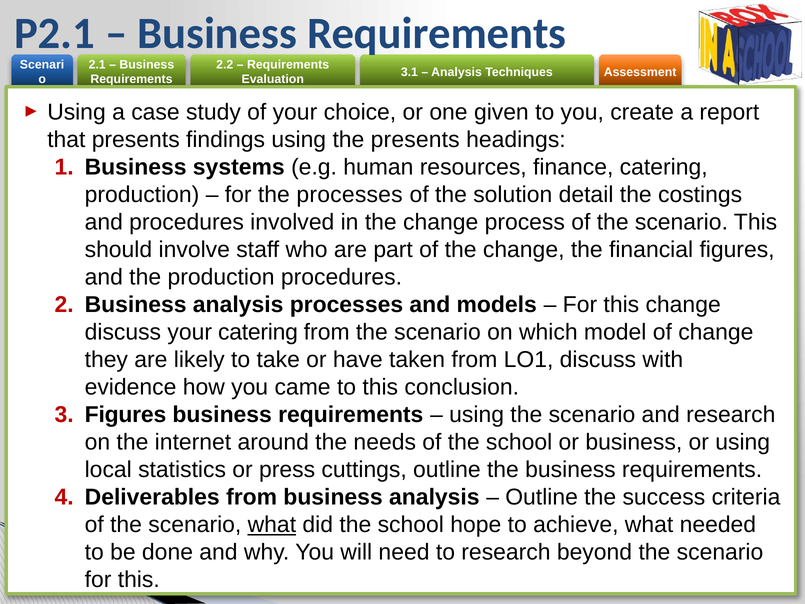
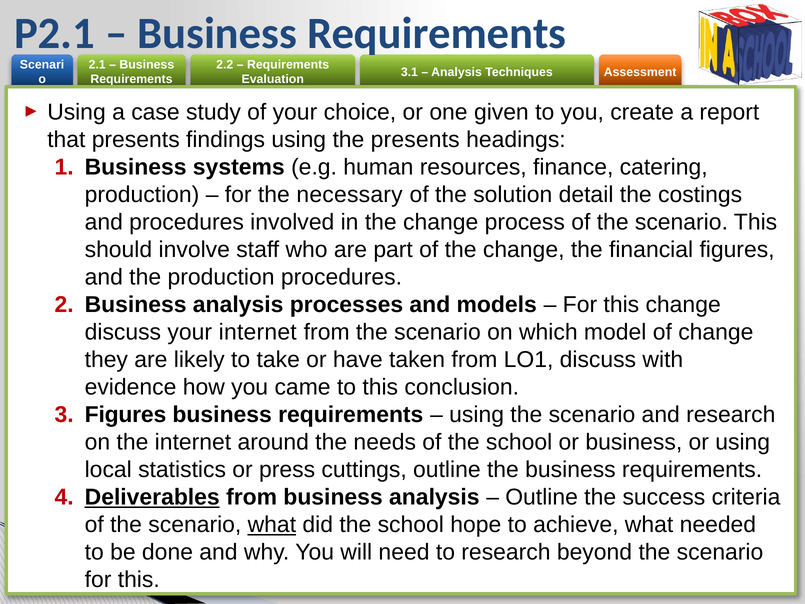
the processes: processes -> necessary (350, 194)
your catering: catering -> internet (258, 332)
Deliverables underline: none -> present (152, 497)
